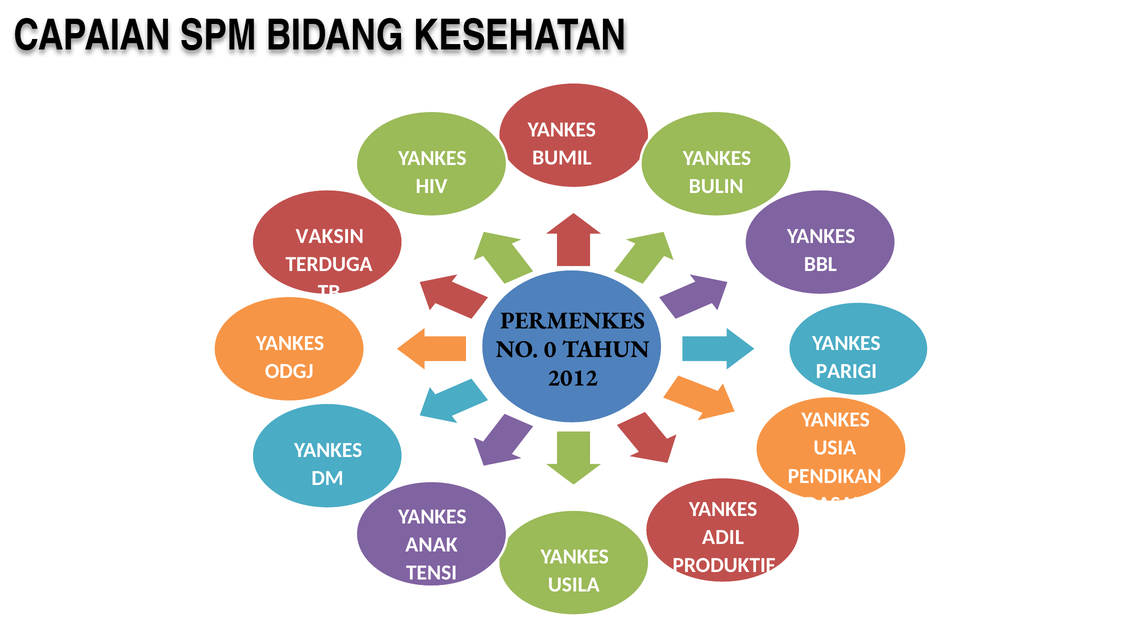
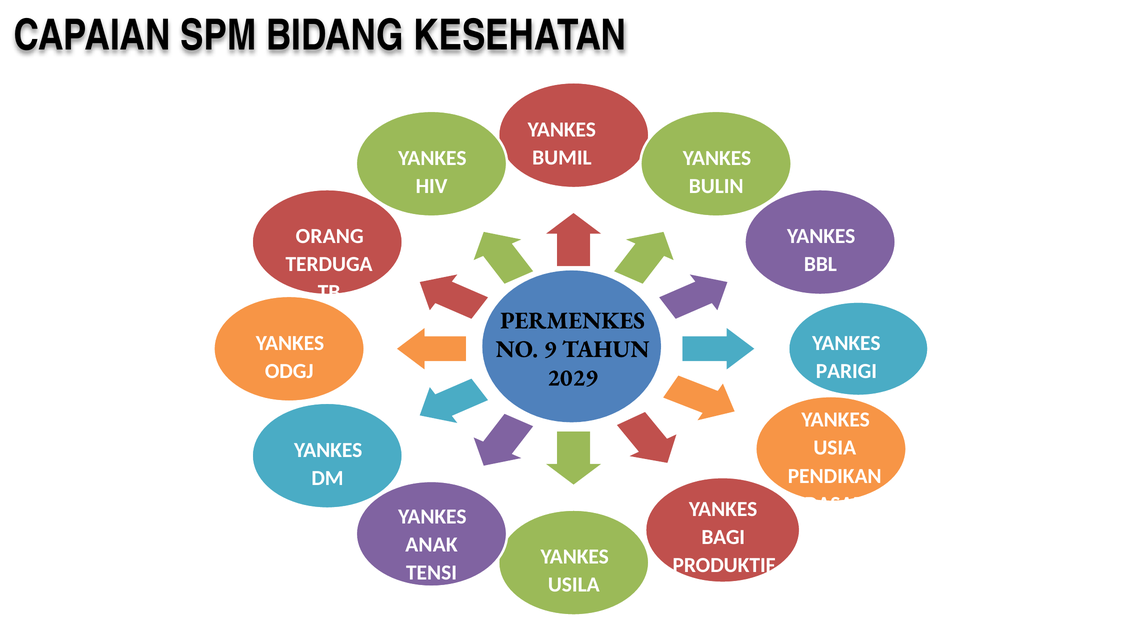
VAKSIN: VAKSIN -> ORANG (330, 236)
0: 0 -> 9 (550, 349)
2012: 2012 -> 2029 (573, 377)
ADIL: ADIL -> BAGI (723, 537)
